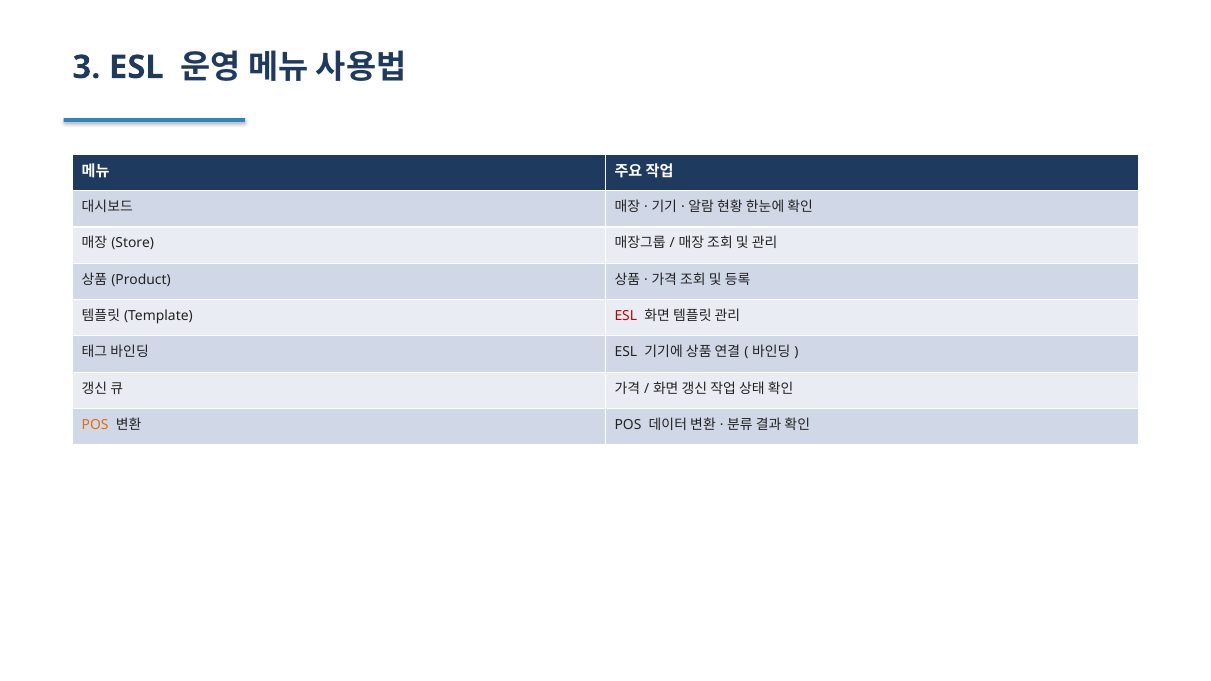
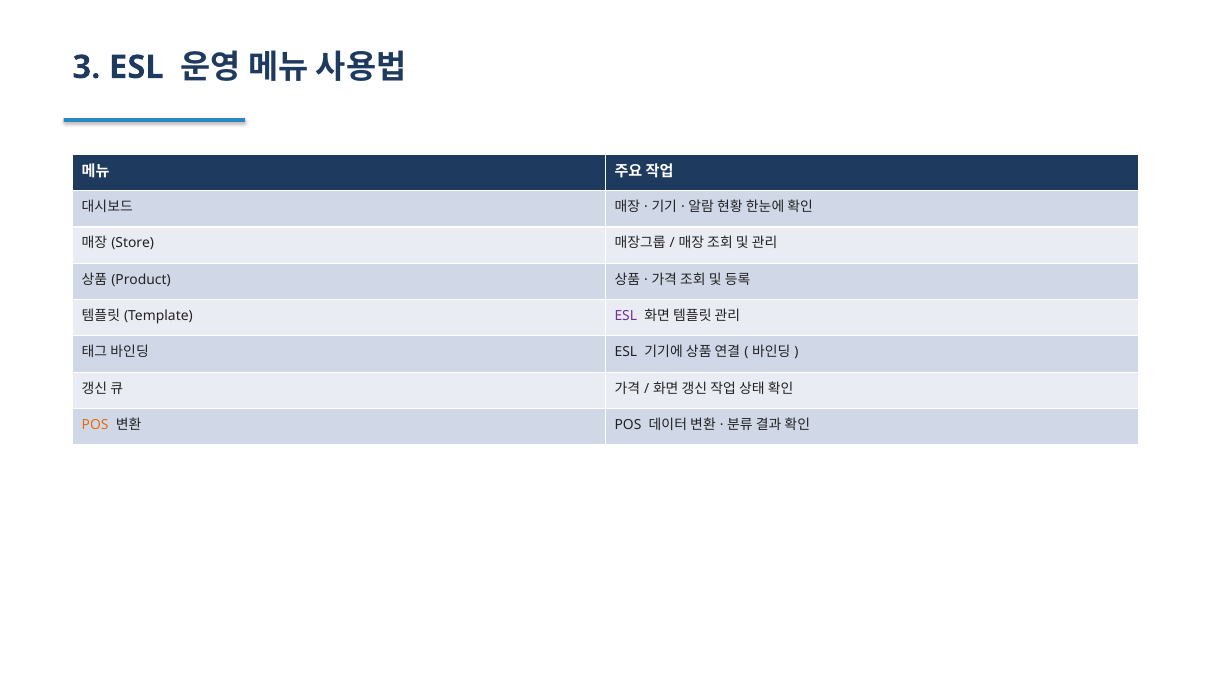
ESL colour: red -> purple (626, 316)
